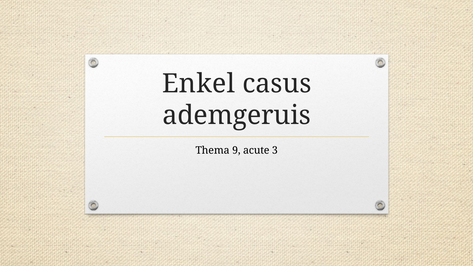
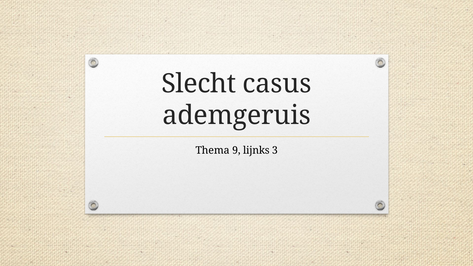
Enkel: Enkel -> Slecht (199, 84)
acute: acute -> lijnks (256, 151)
